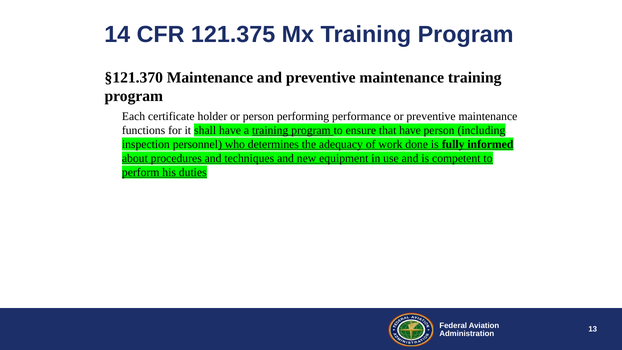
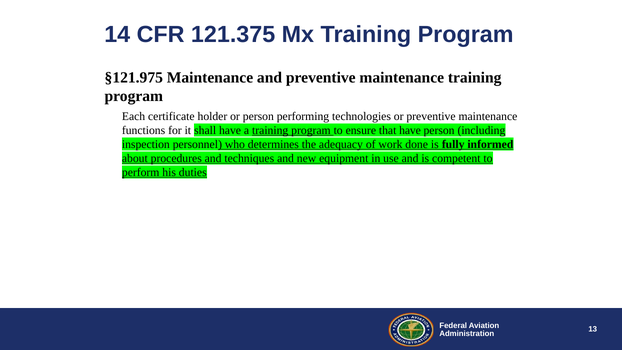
§121.370: §121.370 -> §121.975 (134, 78)
performance: performance -> technologies (362, 116)
